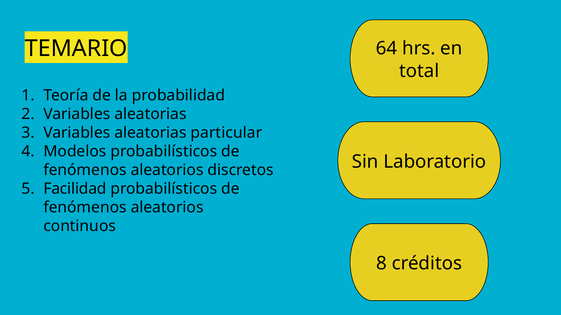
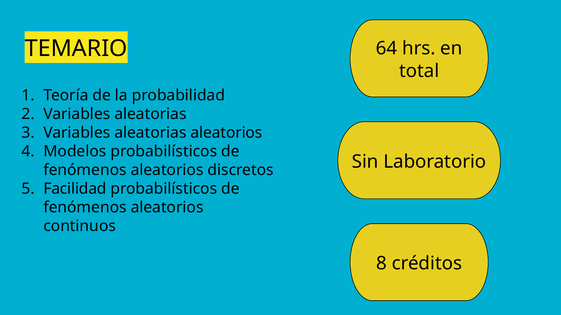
aleatorias particular: particular -> aleatorios (226, 133)
